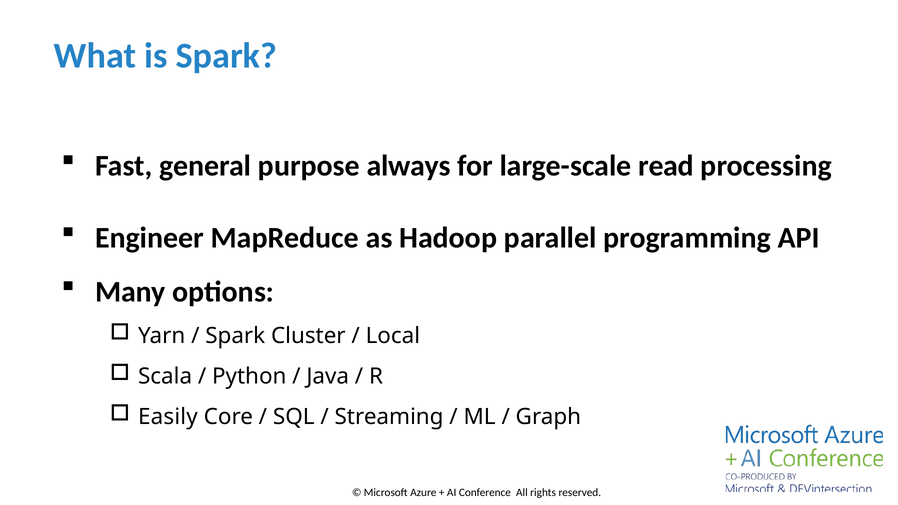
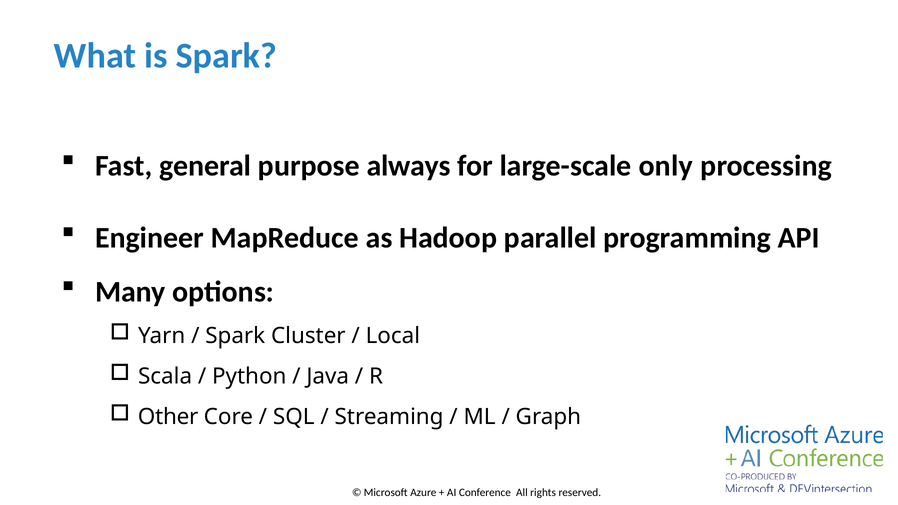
read: read -> only (666, 166)
Easily: Easily -> Other (168, 417)
